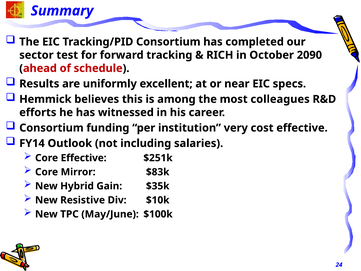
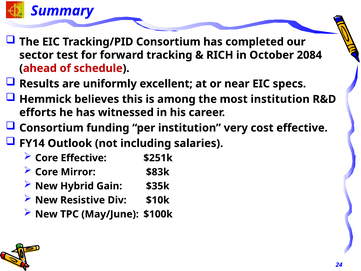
2090: 2090 -> 2084 (309, 55)
most colleagues: colleagues -> institution (280, 99)
